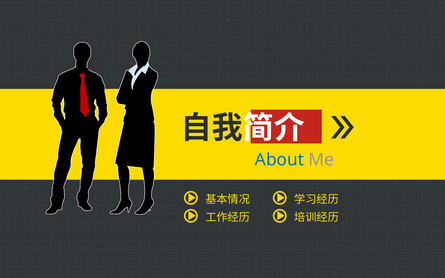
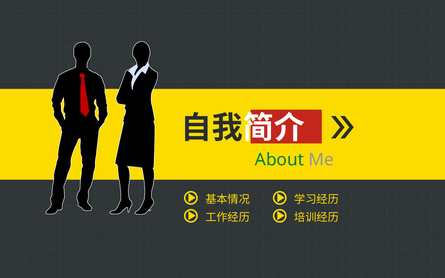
About colour: blue -> green (280, 160)
